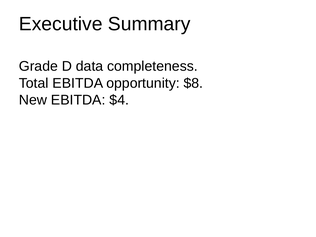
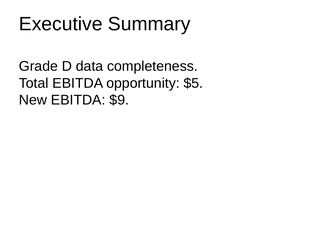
$8: $8 -> $5 (193, 83)
$4: $4 -> $9 (119, 100)
